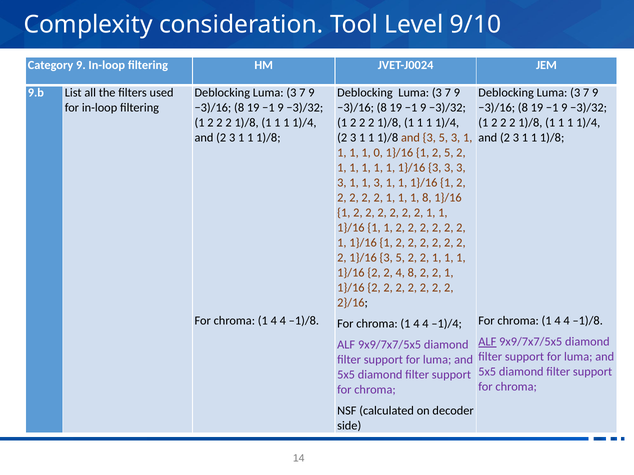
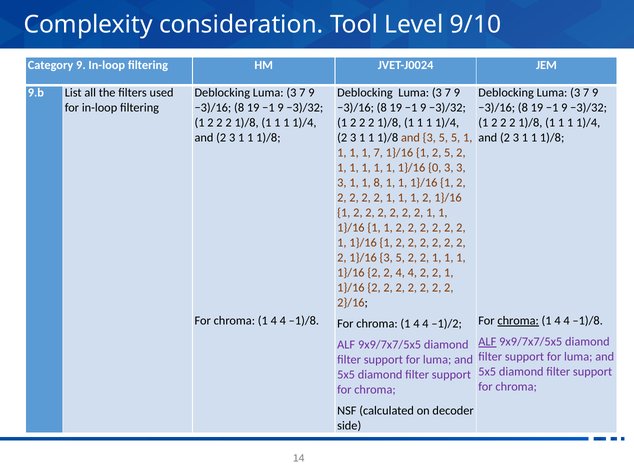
5 3: 3 -> 5 (456, 138)
1 0: 0 -> 7 (378, 153)
1 1}/16 3: 3 -> 0 (435, 168)
1 3: 3 -> 8 (378, 183)
1 1 1 8: 8 -> 2 (427, 198)
2 4 8: 8 -> 4 (412, 273)
chroma underline: none -> present (518, 321)
–1)/4: –1)/4 -> –1)/2 (447, 324)
